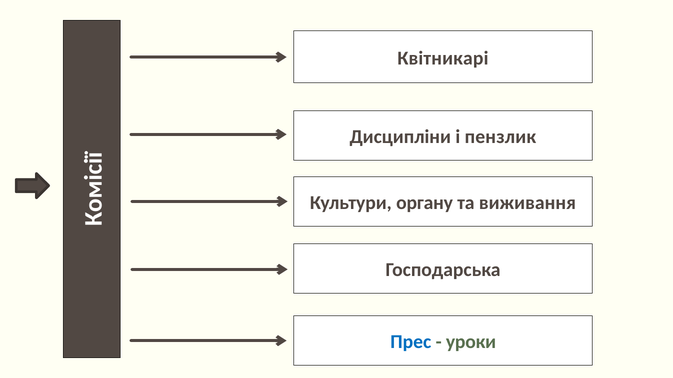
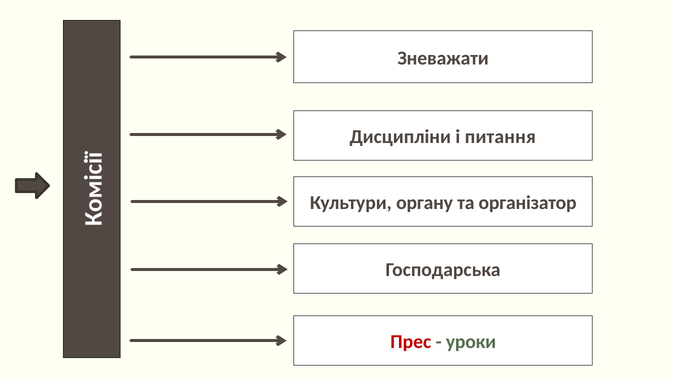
Квітникарі: Квітникарі -> Зневажати (443, 58)
пензлик: пензлик -> питання (500, 137)
виживання: виживання -> організатор (528, 203)
Прес colour: blue -> red (411, 342)
